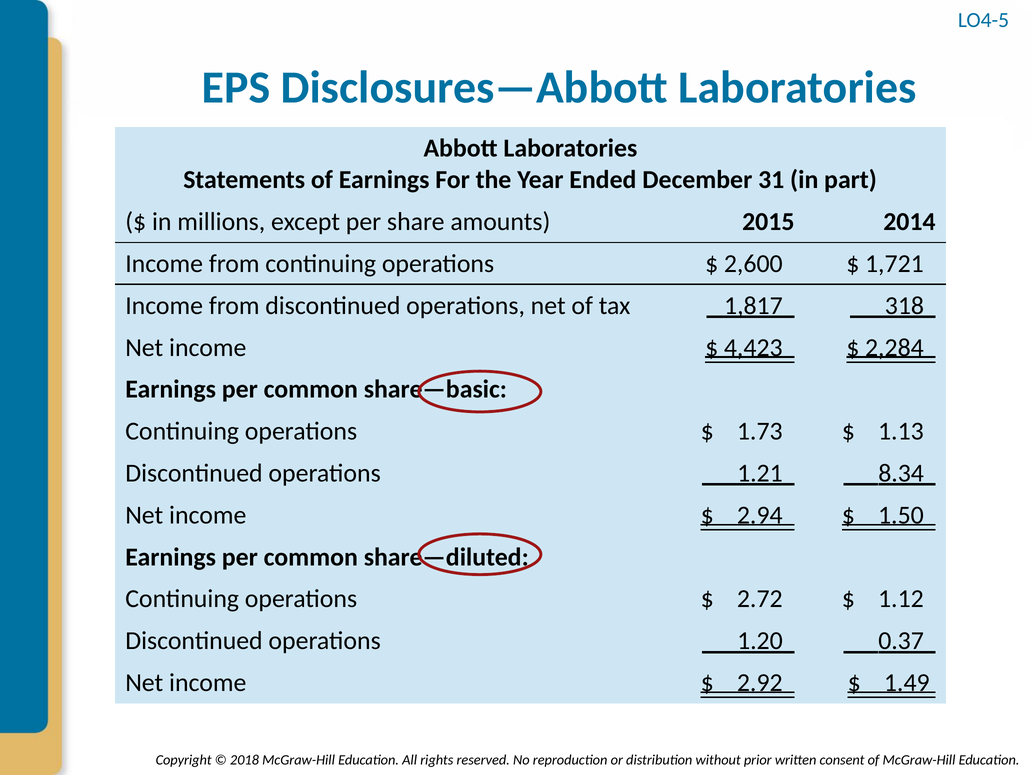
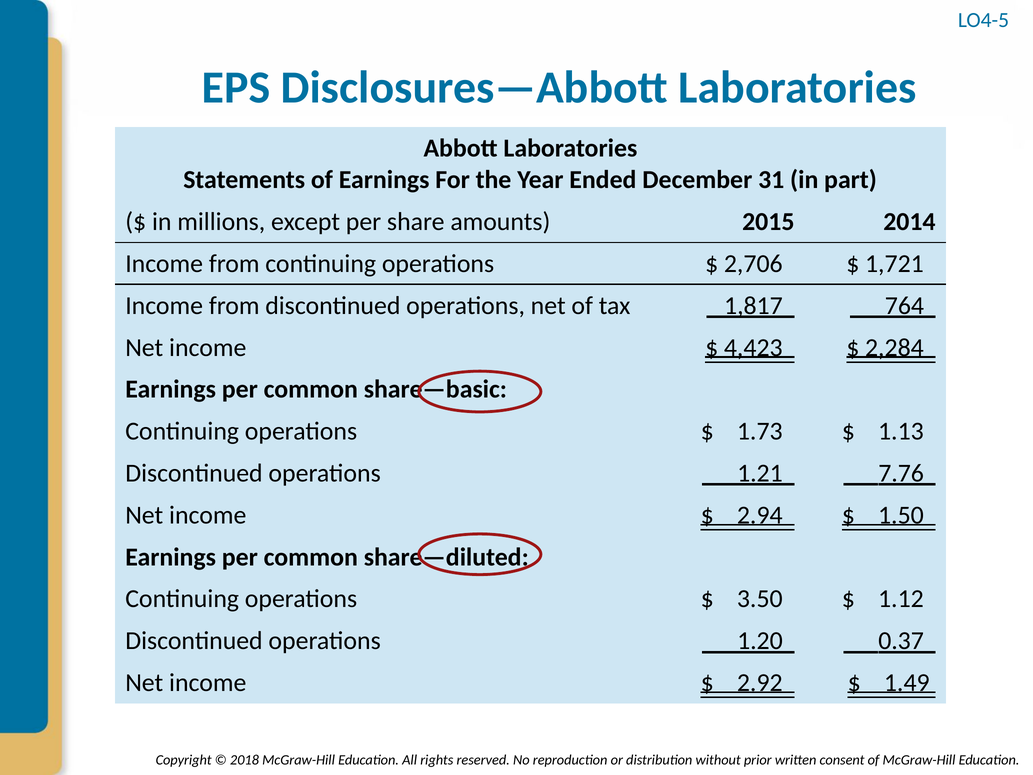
2,600: 2,600 -> 2,706 (753, 264)
318: 318 -> 764 (904, 305)
8.34: 8.34 -> 7.76 (901, 473)
2.72: 2.72 -> 3.50 (760, 599)
